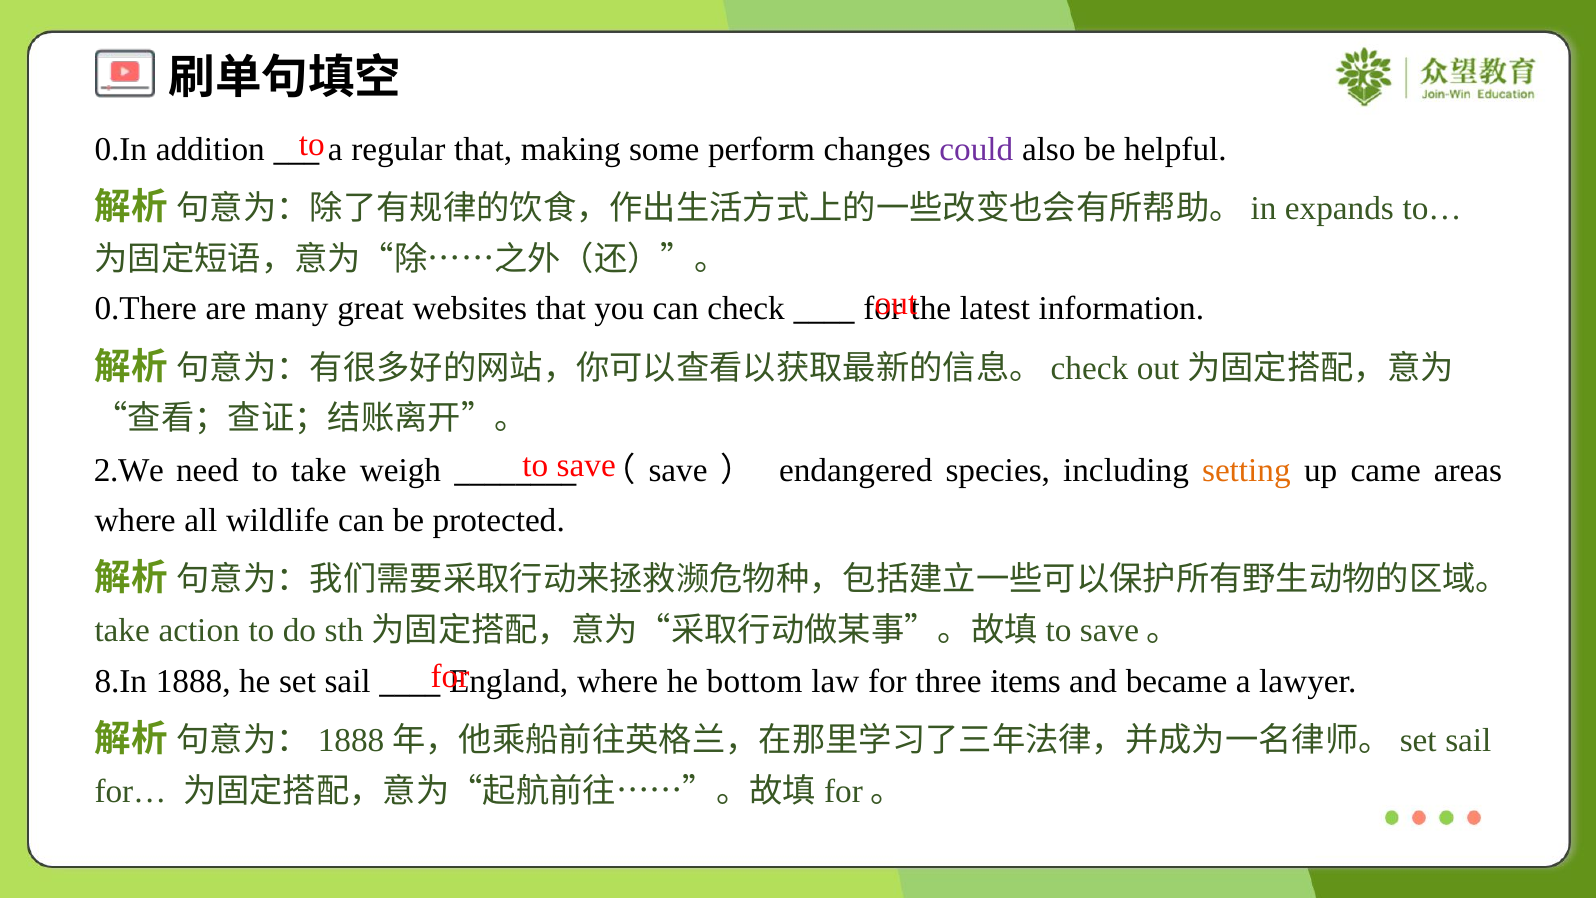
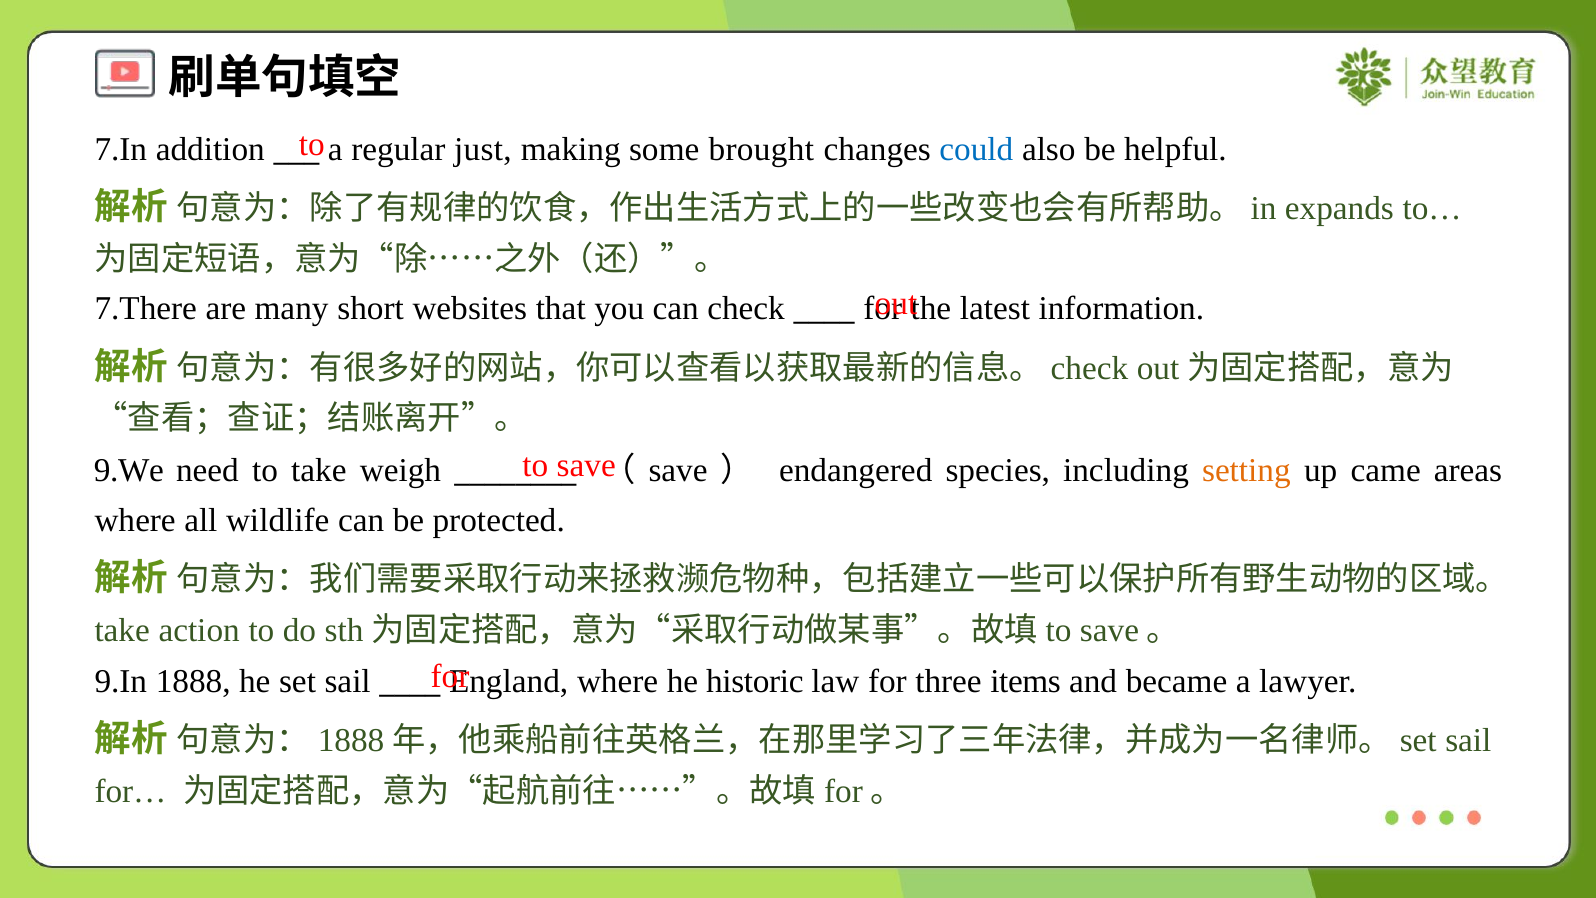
0.In: 0.In -> 7.In (121, 149)
regular that: that -> just (483, 149)
perform: perform -> brought (761, 149)
could colour: purple -> blue (976, 149)
0.There: 0.There -> 7.There (146, 308)
great: great -> short (371, 308)
2.We: 2.We -> 9.We (129, 470)
8.In: 8.In -> 9.In (121, 681)
bottom: bottom -> historic (755, 681)
